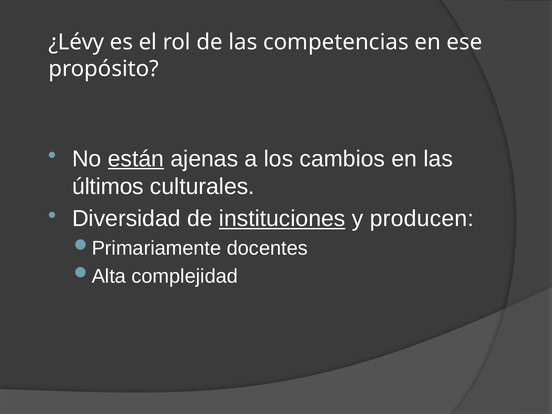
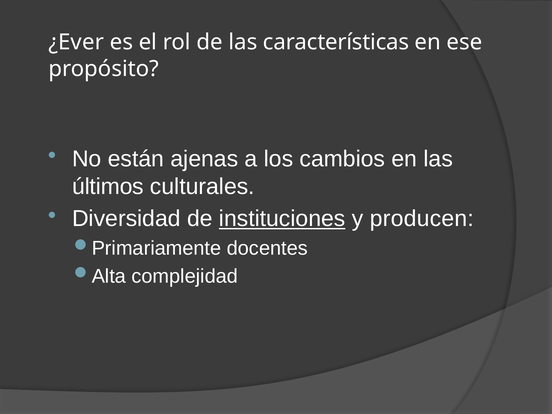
¿Lévy: ¿Lévy -> ¿Ever (76, 42)
competencias: competencias -> características (336, 42)
están underline: present -> none (136, 159)
